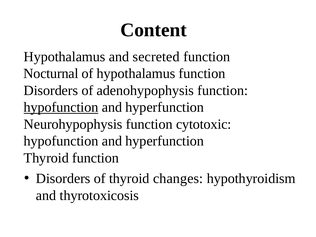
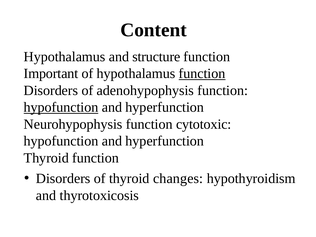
secreted: secreted -> structure (156, 57)
Nocturnal: Nocturnal -> Important (51, 74)
function underline: none -> present (202, 74)
